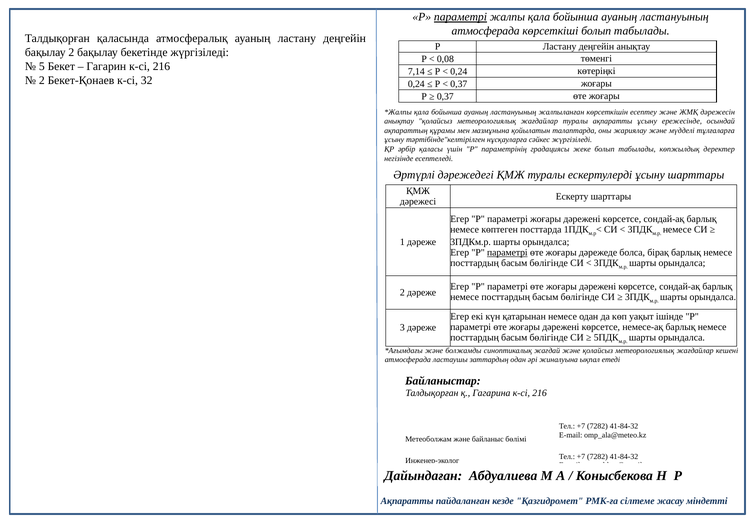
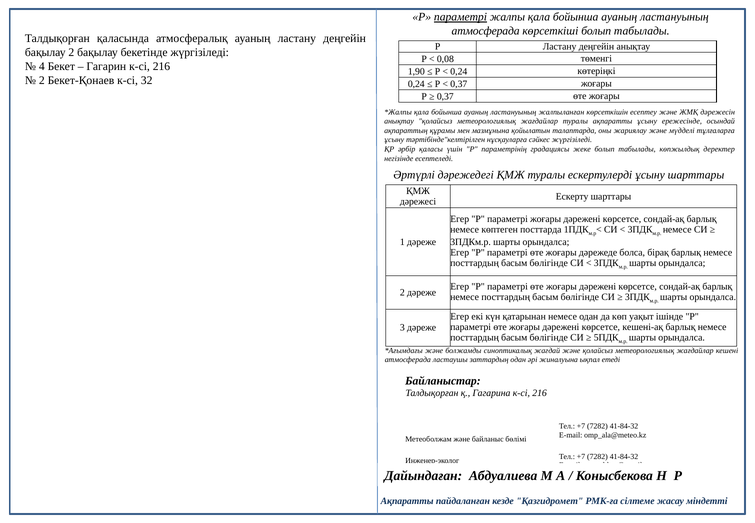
5: 5 -> 4 (42, 66)
7,14: 7,14 -> 1,90 (416, 72)
параметрі underline: present -> none (507, 252)
немесе-ақ: немесе-ақ -> кешені-ақ (643, 327)
